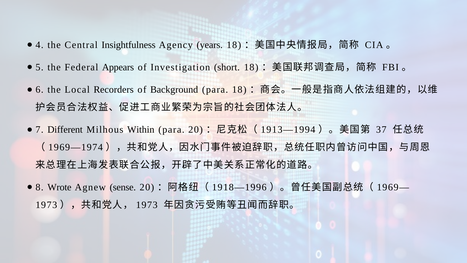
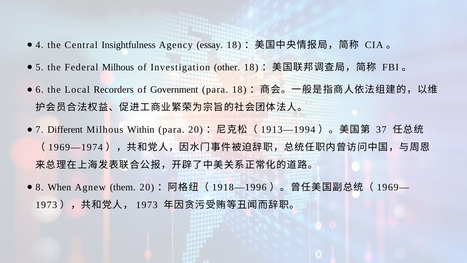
years: years -> essay (210, 45)
Federal Appears: Appears -> Milhous (118, 67)
short: short -> other (227, 67)
Background: Background -> Government (174, 90)
Wrote: Wrote -> When (59, 187)
sense: sense -> them (123, 187)
